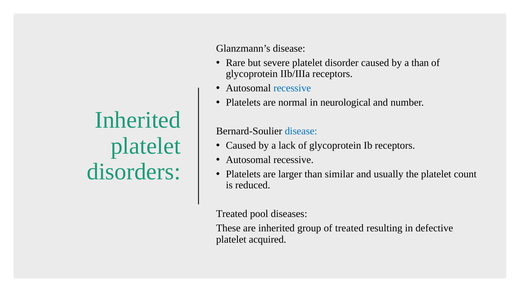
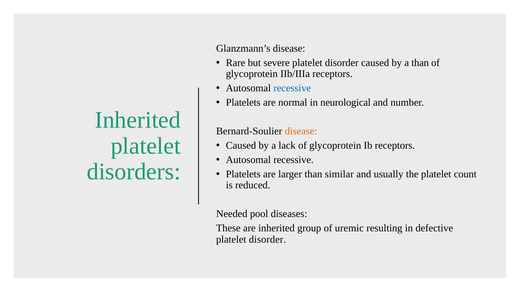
disease colour: blue -> orange (301, 131)
Treated: Treated -> Needed (232, 214)
of treated: treated -> uremic (349, 229)
acquired: acquired -> disorder (267, 240)
